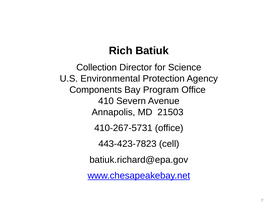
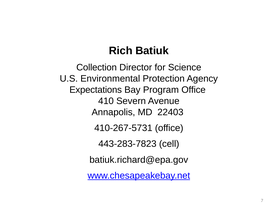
Components: Components -> Expectations (96, 90)
21503: 21503 -> 22403 (170, 112)
443-423-7823: 443-423-7823 -> 443-283-7823 (127, 144)
